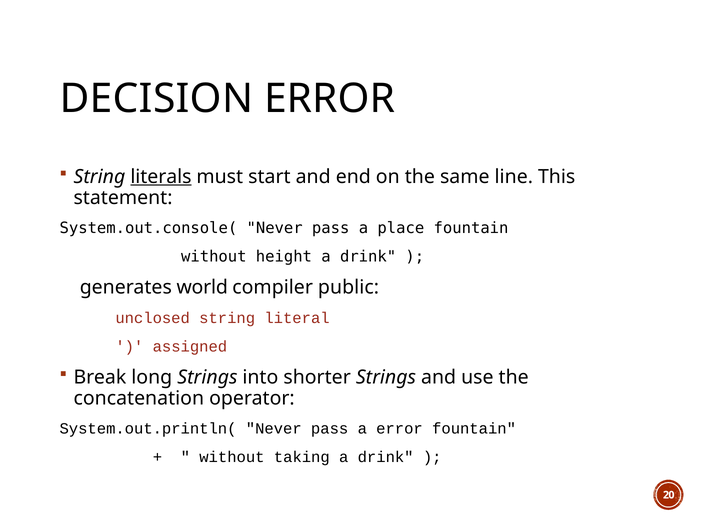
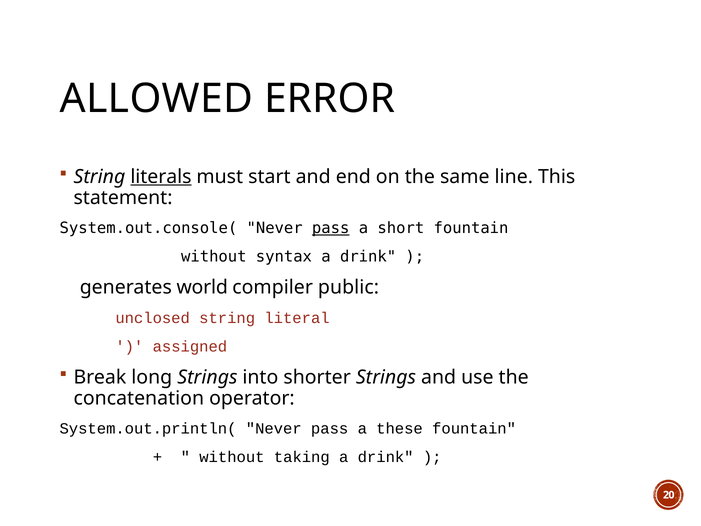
DECISION: DECISION -> ALLOWED (156, 99)
pass underline: none -> present (331, 228)
place: place -> short (401, 228)
height: height -> syntax (284, 257)
a error: error -> these (400, 429)
